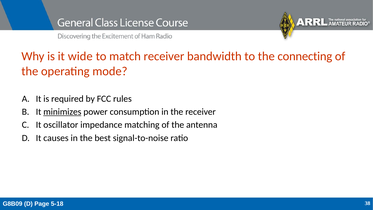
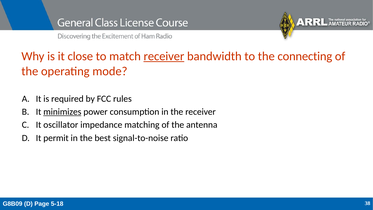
wide: wide -> close (80, 56)
receiver underline: none -> present (164, 56)
causes: causes -> permit (56, 138)
